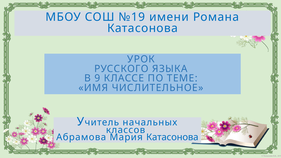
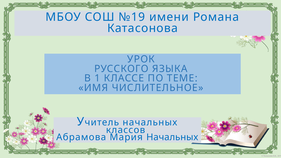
9: 9 -> 1 (97, 78)
Мария Катасонова: Катасонова -> Начальных (172, 137)
